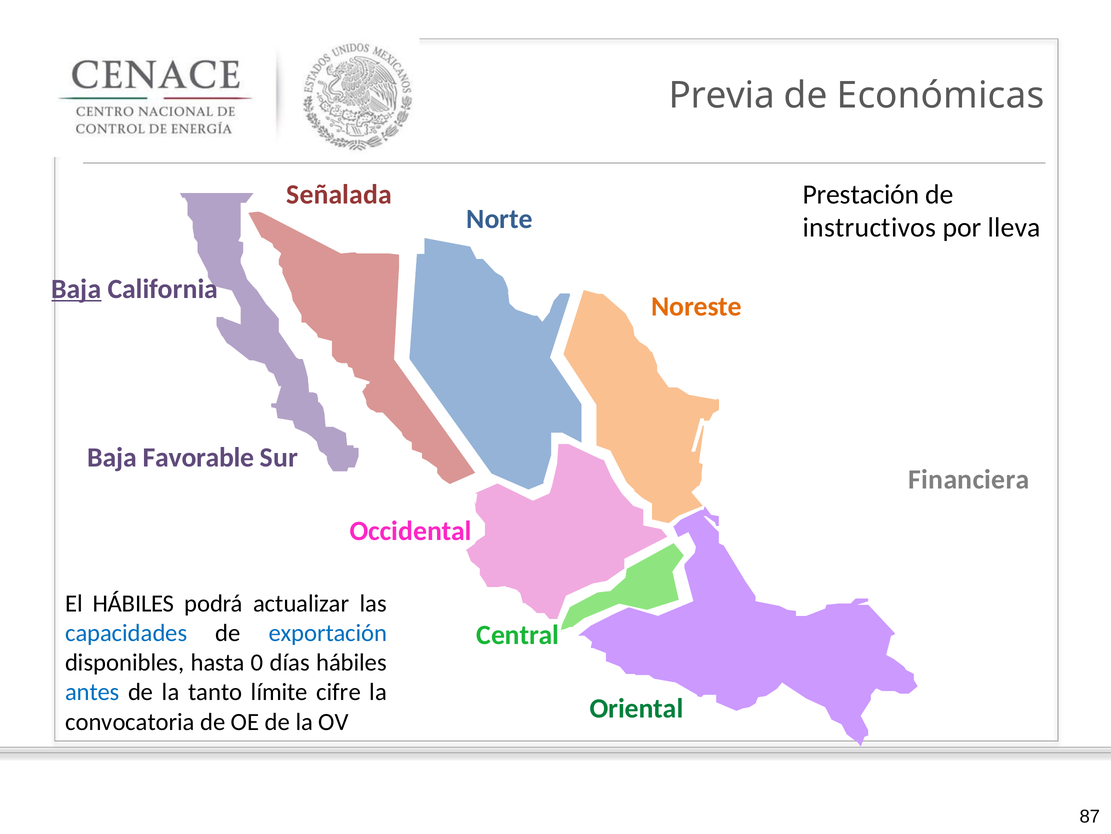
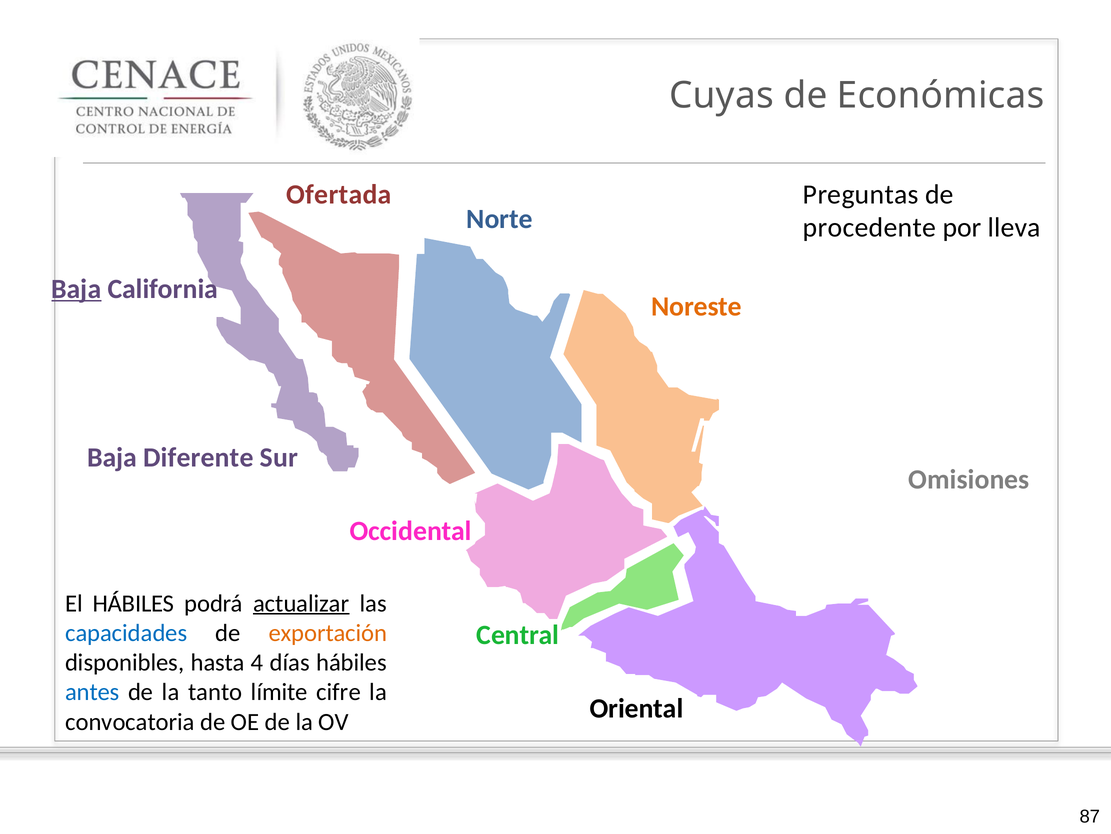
Previa: Previa -> Cuyas (722, 95)
Prestación: Prestación -> Preguntas (861, 194)
Señalada: Señalada -> Ofertada (339, 195)
instructivos: instructivos -> procedente (869, 228)
Favorable: Favorable -> Diferente (199, 457)
Financiera: Financiera -> Omisiones (969, 479)
actualizar underline: none -> present (301, 603)
exportación colour: blue -> orange (328, 632)
0: 0 -> 4 (257, 662)
Oriental colour: green -> black (636, 708)
